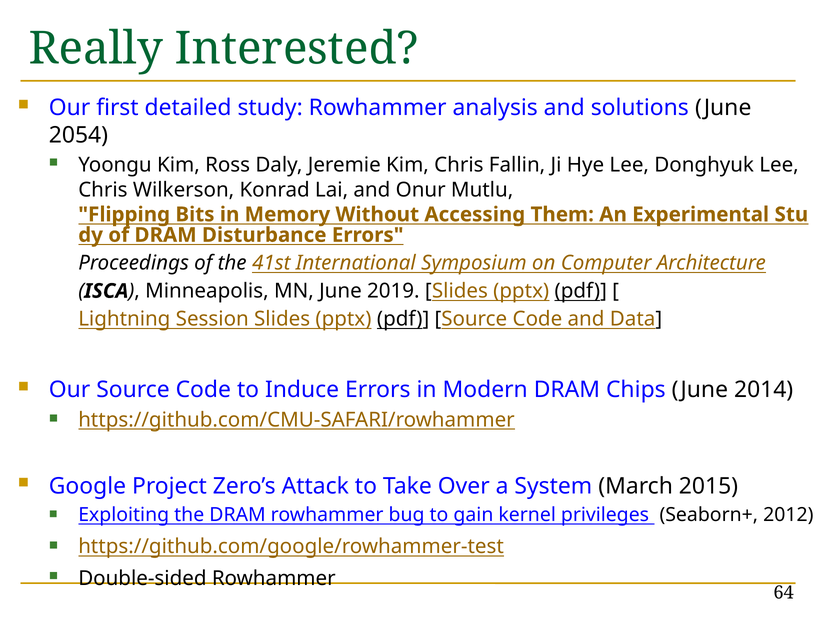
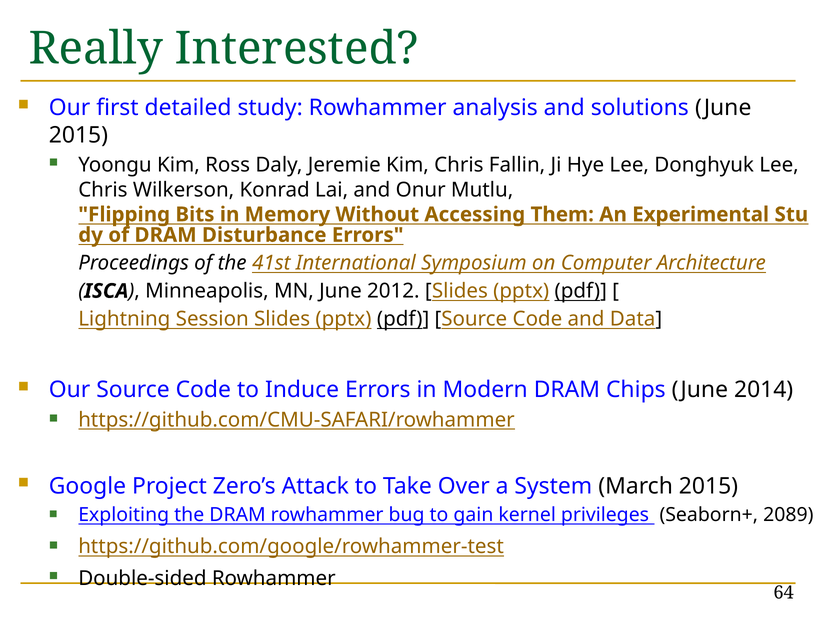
2054: 2054 -> 2015 (78, 135)
2019: 2019 -> 2012 (393, 291)
2012: 2012 -> 2089 (788, 515)
